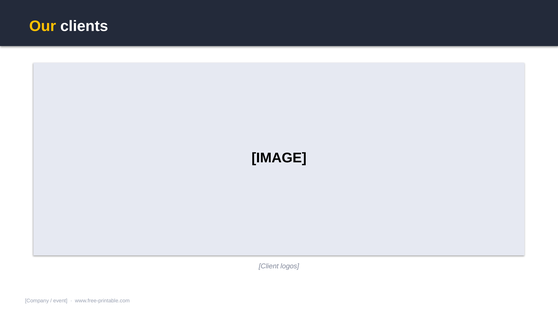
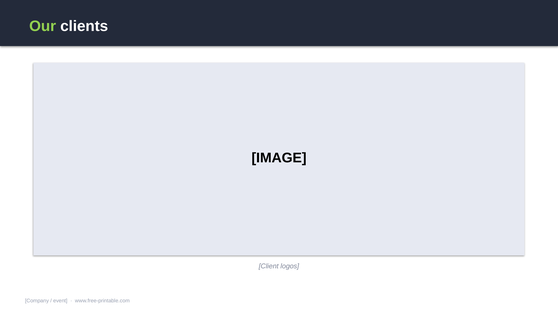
Our colour: yellow -> light green (43, 26)
